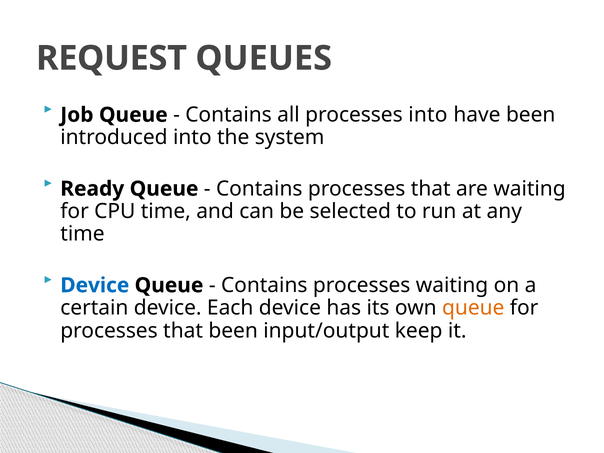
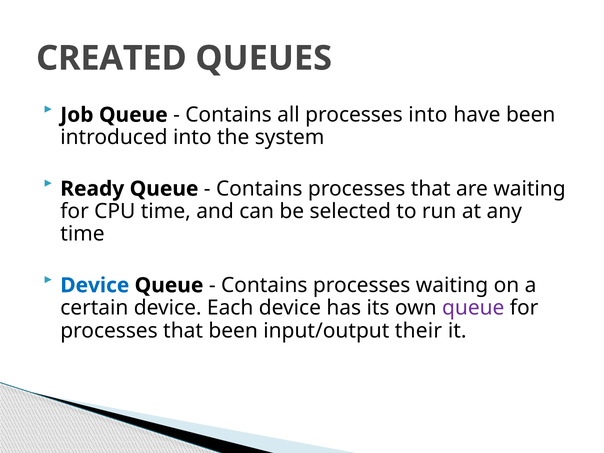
REQUEST: REQUEST -> CREATED (111, 58)
queue colour: orange -> purple (473, 308)
keep: keep -> their (419, 331)
